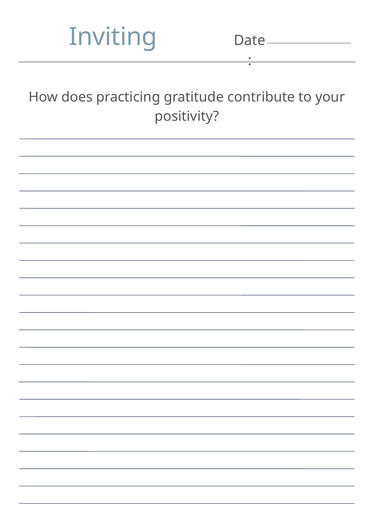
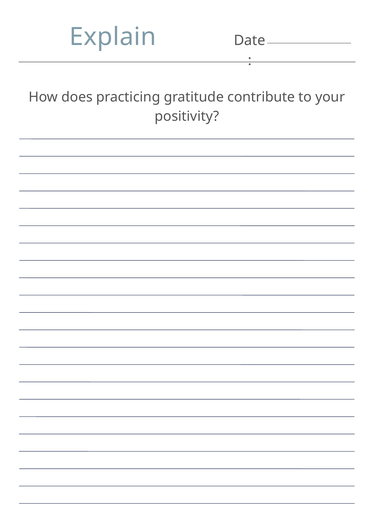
Inviting: Inviting -> Explain (113, 37)
